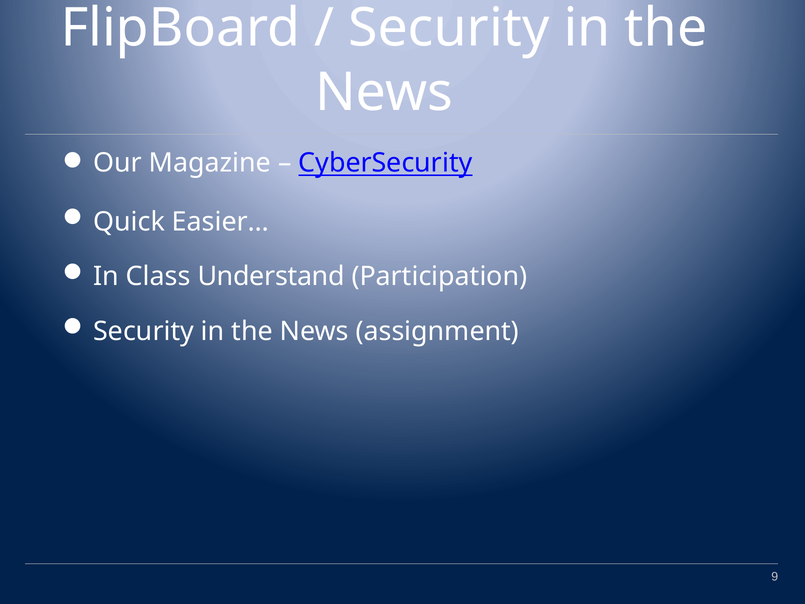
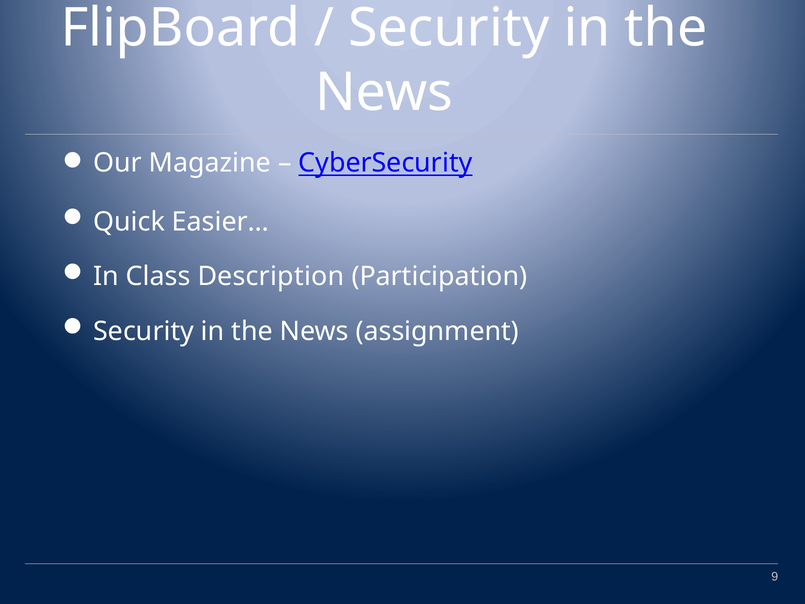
Understand: Understand -> Description (271, 276)
